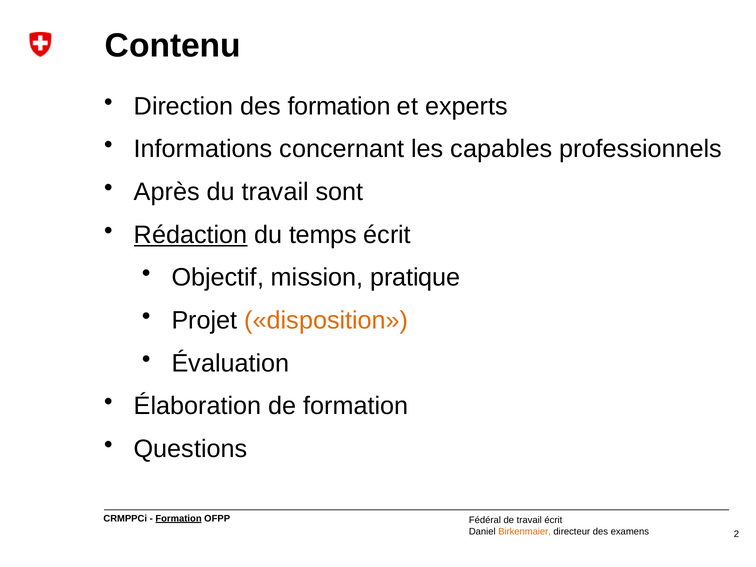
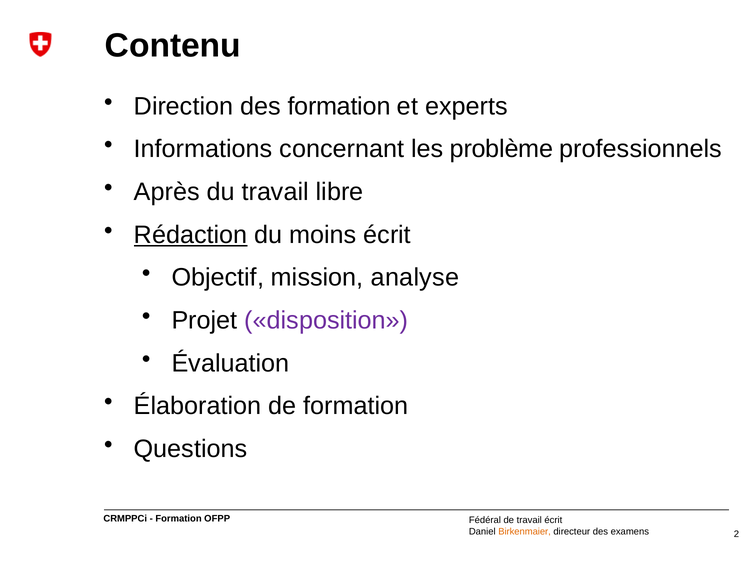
capables: capables -> problème (501, 149)
sont: sont -> libre (340, 192)
temps: temps -> moins (323, 235)
pratique: pratique -> analyse (415, 278)
disposition colour: orange -> purple (326, 320)
Formation underline: present -> none (179, 518)
